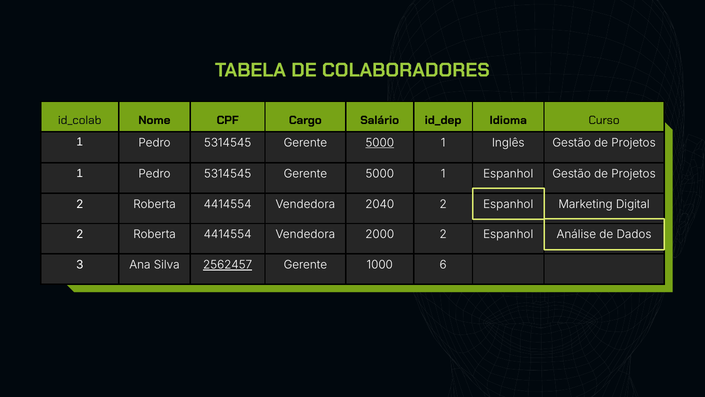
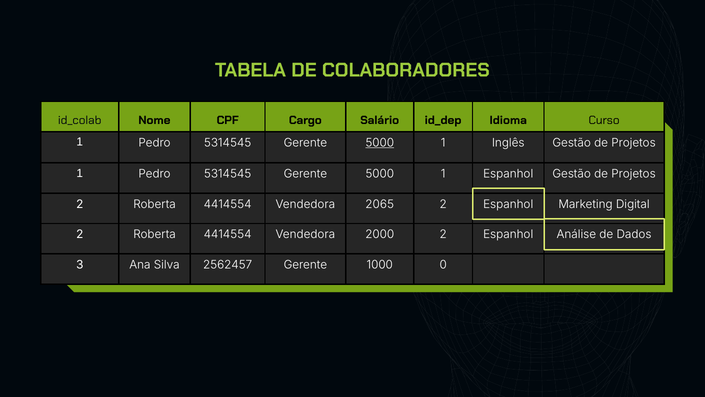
2040: 2040 -> 2065 (380, 204)
2562457 underline: present -> none (228, 265)
6: 6 -> 0 (443, 265)
